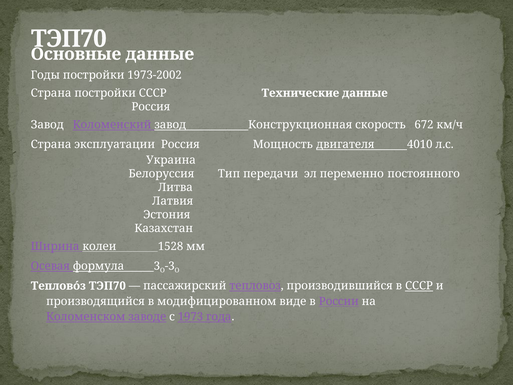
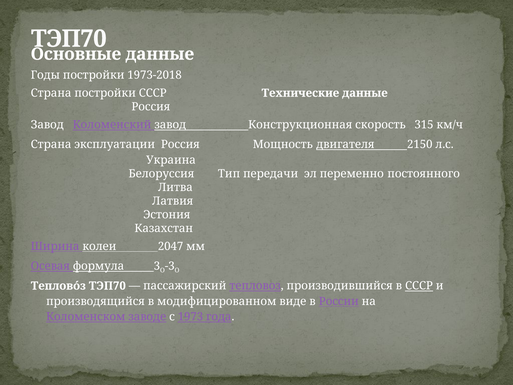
1973-2002: 1973-2002 -> 1973-2018 (155, 75)
672: 672 -> 315 (424, 125)
4010: 4010 -> 2150 (420, 144)
1528: 1528 -> 2047 (171, 246)
